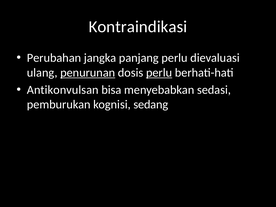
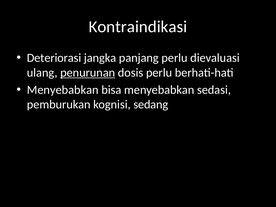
Perubahan: Perubahan -> Deteriorasi (54, 58)
perlu underline: present -> none (159, 73)
Antikonvulsan: Antikonvulsan -> Menyebabkan (63, 90)
